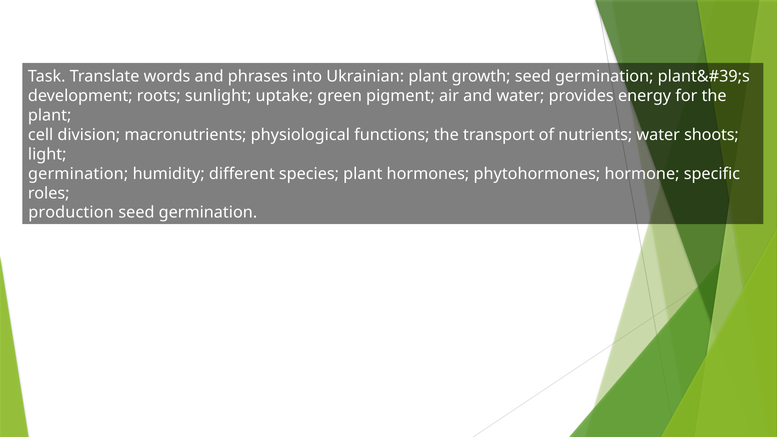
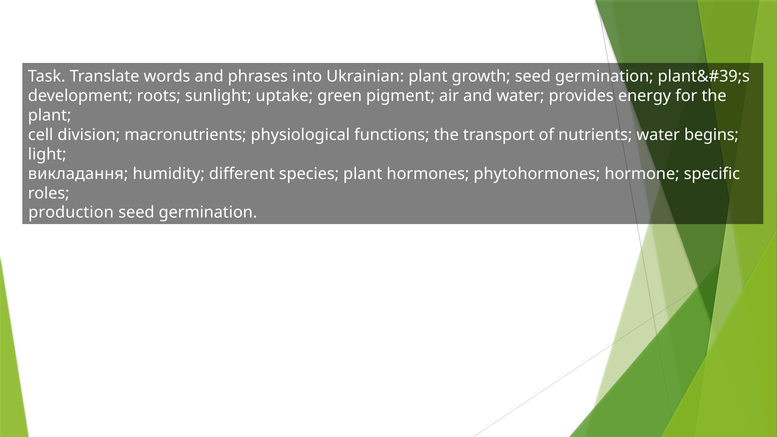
shoots: shoots -> begins (712, 135)
germination: germination -> викладання (78, 174)
